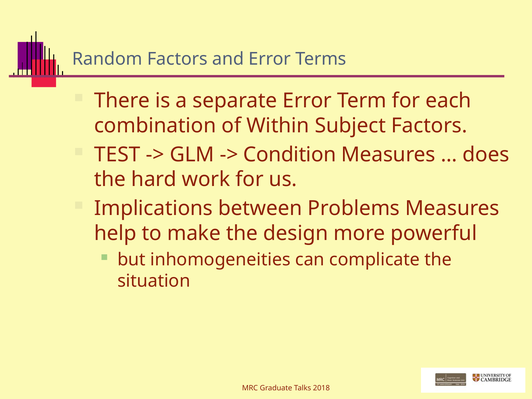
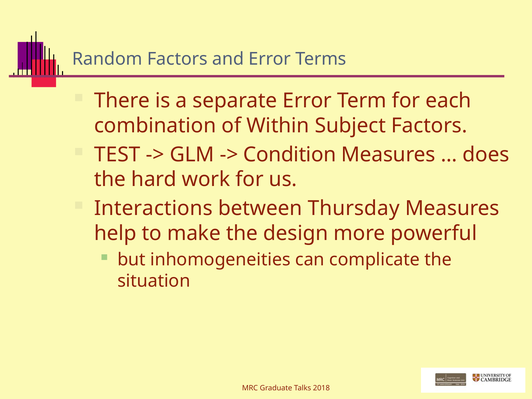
Implications: Implications -> Interactions (153, 208)
Problems: Problems -> Thursday (354, 208)
